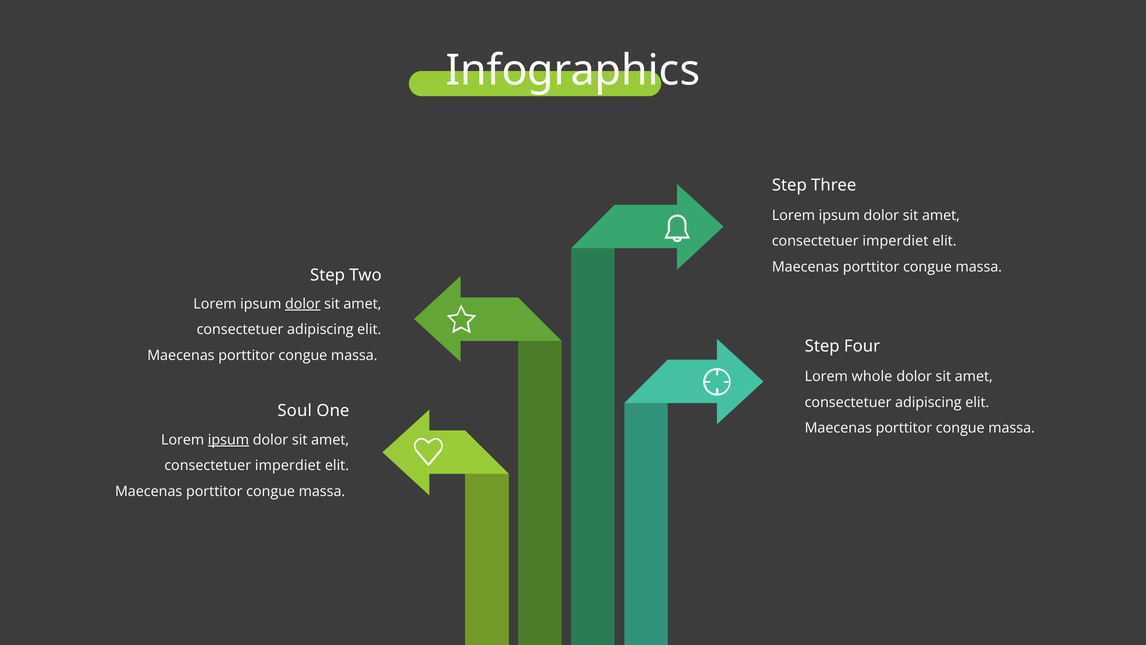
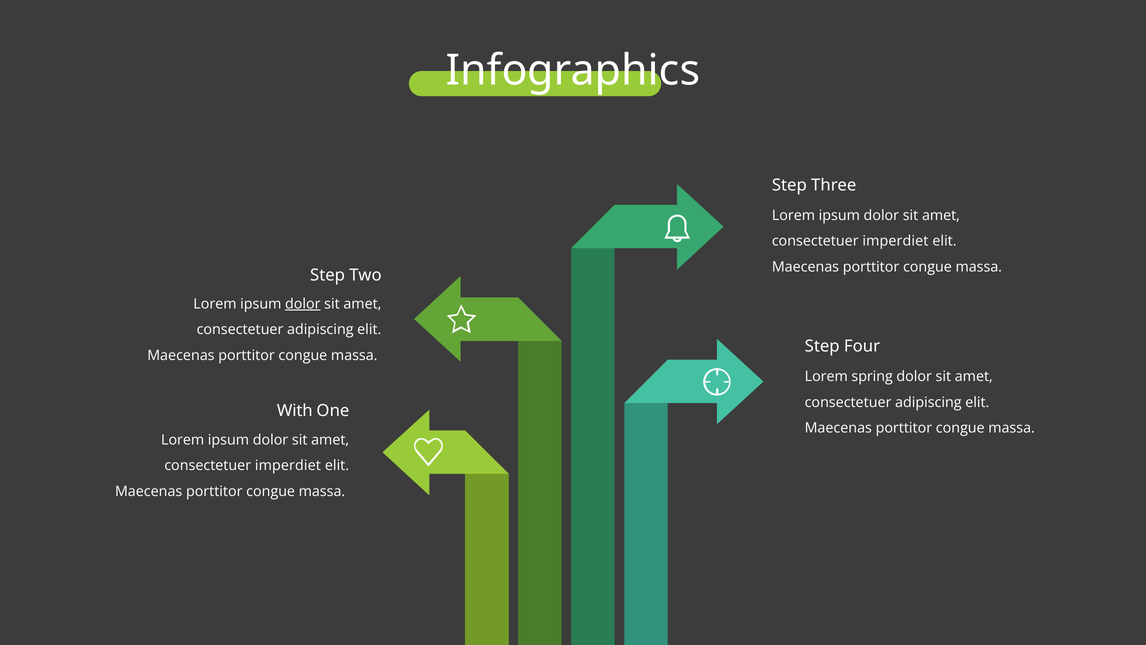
whole: whole -> spring (872, 376)
Soul: Soul -> With (295, 411)
ipsum underline: present -> none (228, 440)
